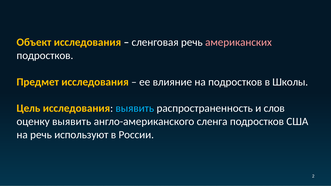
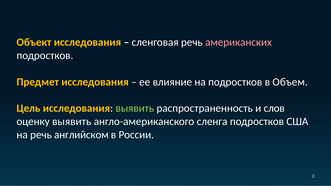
Школы: Школы -> Объем (290, 82)
выявить colour: light blue -> light green (135, 108)
используют: используют -> английском (81, 135)
